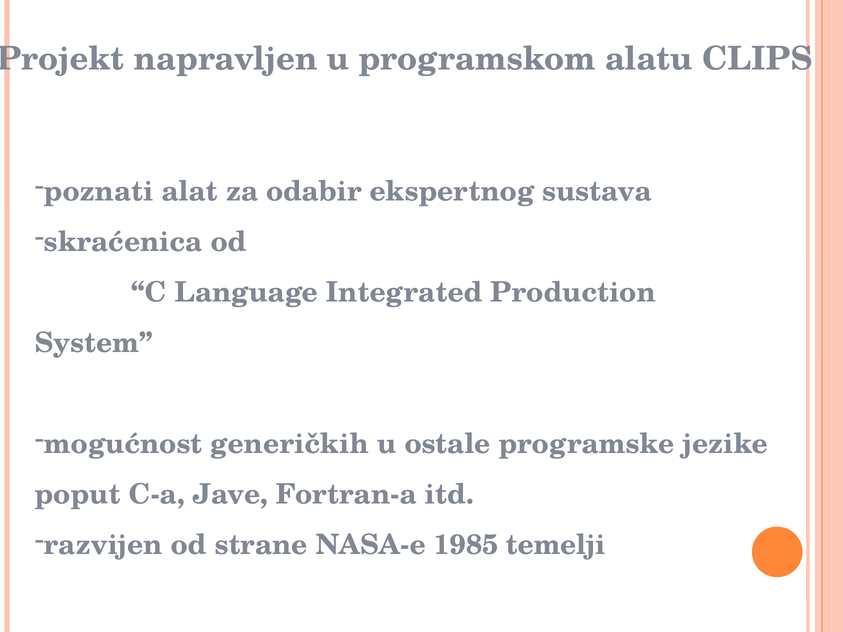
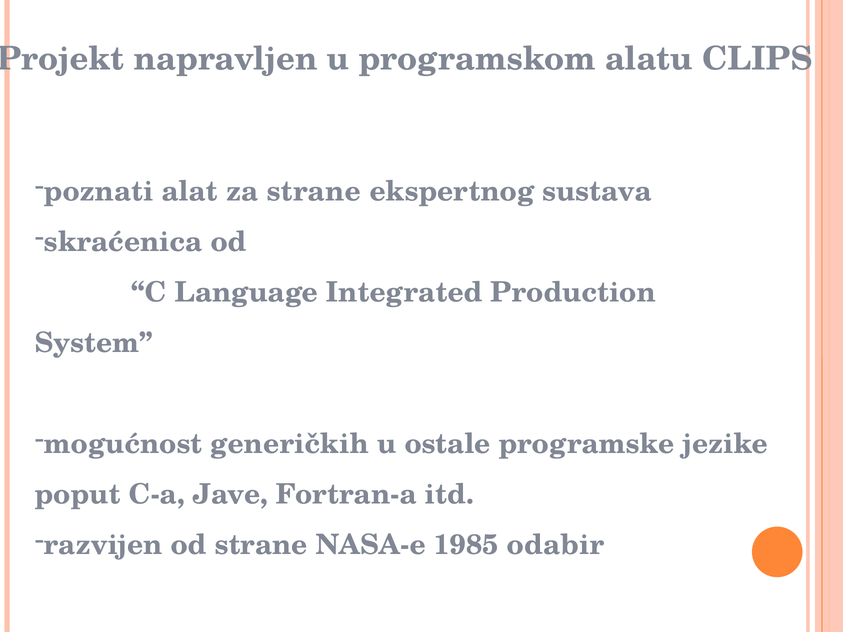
za odabir: odabir -> strane (314, 191)
temelji: temelji -> odabir (556, 545)
